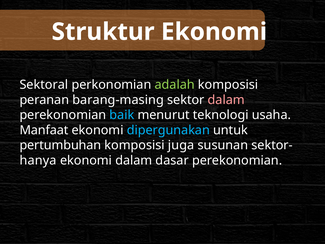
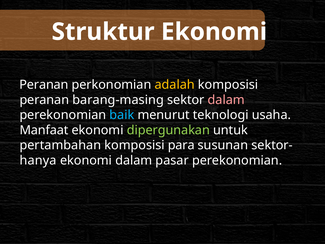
Sektoral: Sektoral -> Peranan (44, 85)
adalah colour: light green -> yellow (175, 85)
dipergunakan colour: light blue -> light green (168, 130)
pertumbuhan: pertumbuhan -> pertambahan (60, 145)
juga: juga -> para (181, 145)
dasar: dasar -> pasar (172, 160)
